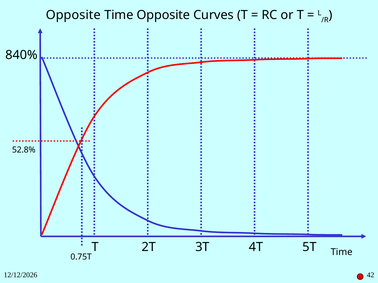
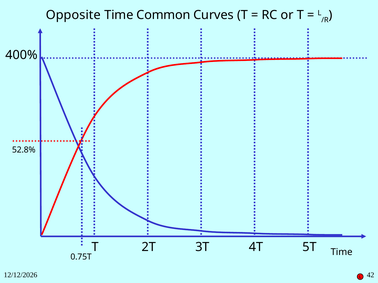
Time Opposite: Opposite -> Common (163, 15)
840%: 840% -> 400% (22, 55)
